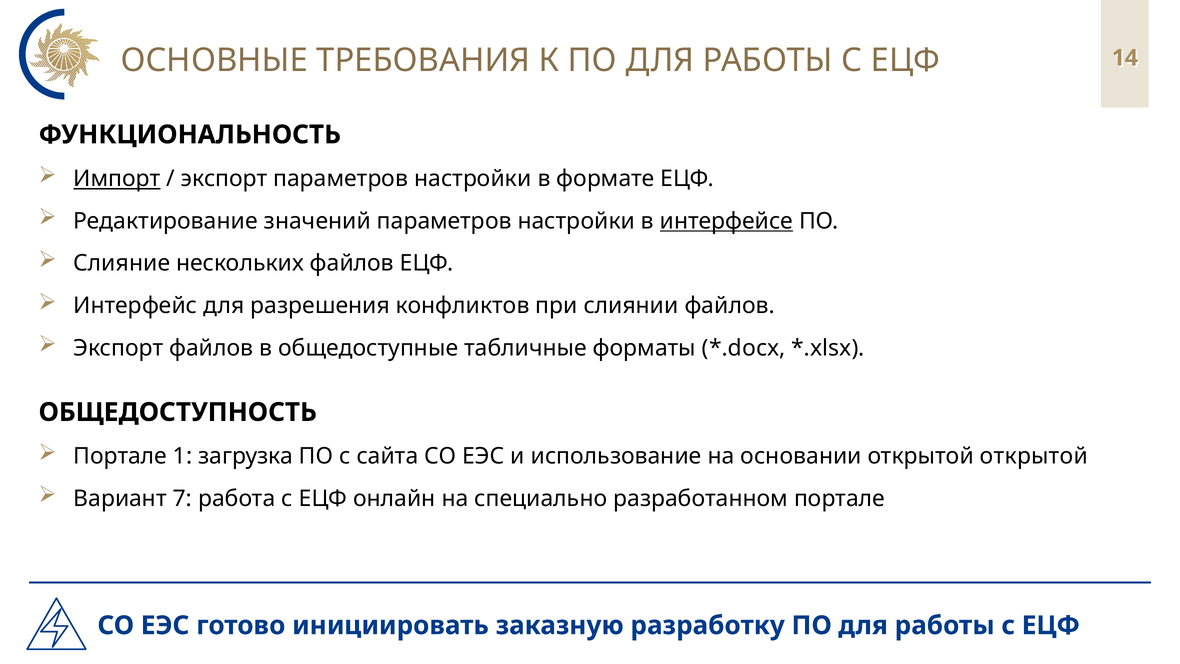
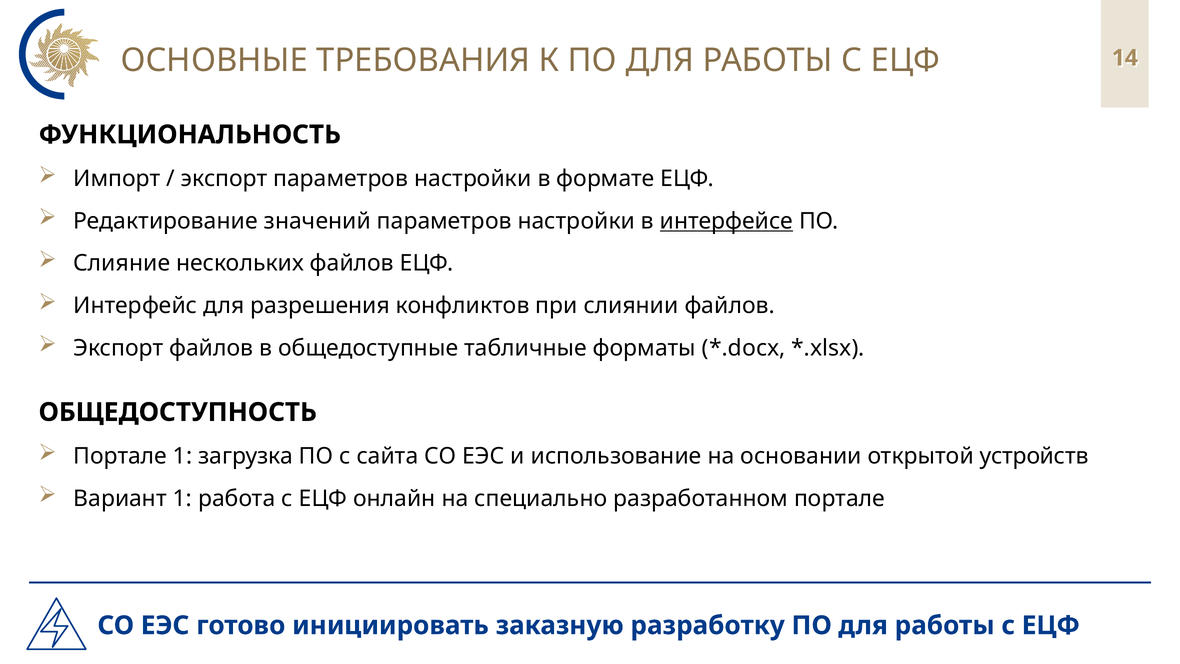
Импорт underline: present -> none (117, 179)
открытой открытой: открытой -> устройств (1034, 456)
Вариант 7: 7 -> 1 (182, 498)
